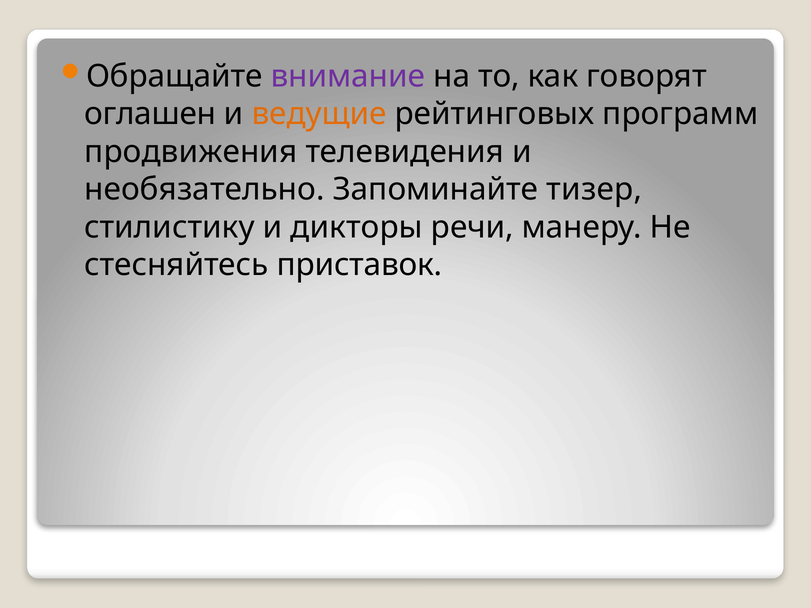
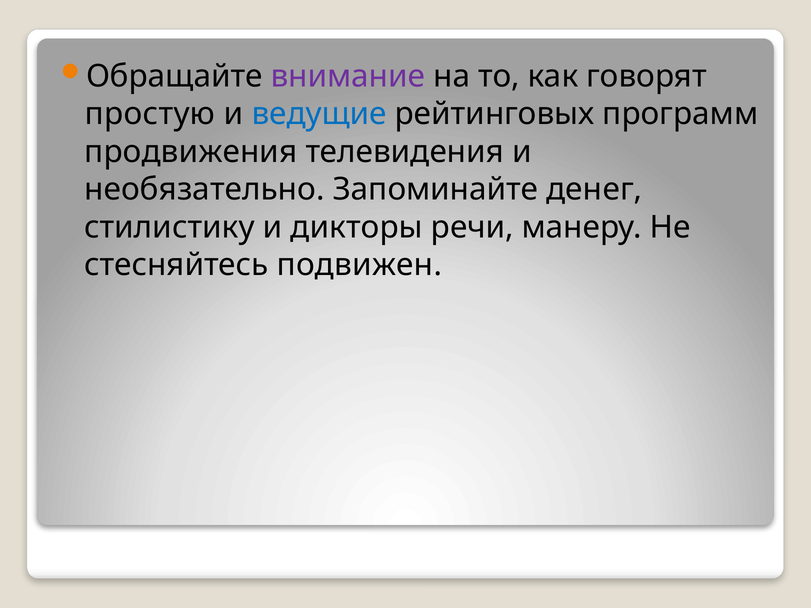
оглашен: оглашен -> простую (150, 114)
ведущие colour: orange -> blue (319, 114)
тизер: тизер -> денег (594, 190)
приставок: приставок -> подвижен (359, 265)
